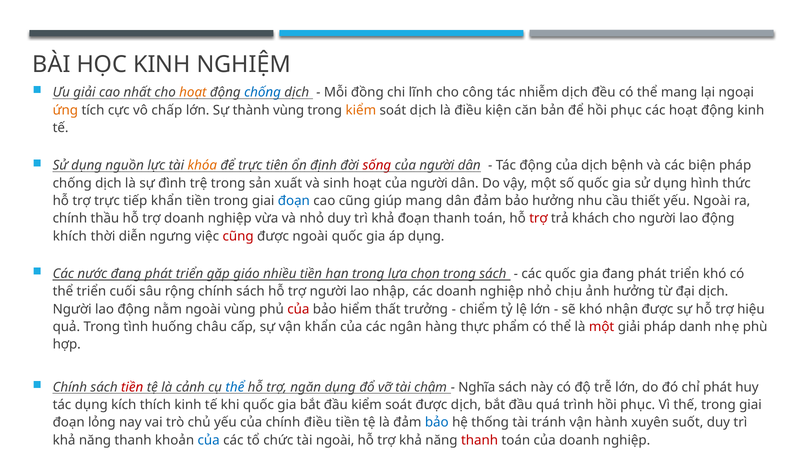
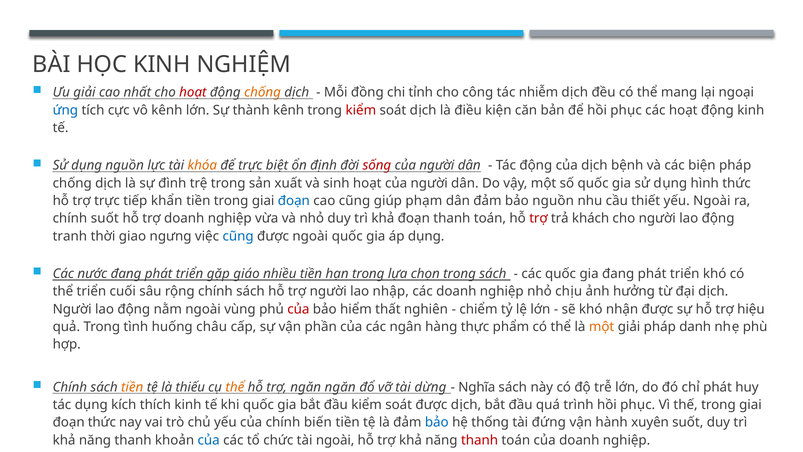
hoạt colour: orange -> red (193, 92)
chống colour: blue -> orange (263, 92)
lĩnh: lĩnh -> tỉnh (421, 92)
ứng colour: orange -> blue (65, 110)
vô chấp: chấp -> kênh (167, 110)
thành vùng: vùng -> kênh (289, 110)
kiểm colour: orange -> red (361, 110)
tiên: tiên -> biệt (277, 165)
giúp mang: mang -> phạm (424, 201)
bảo hưởng: hưởng -> nguồn (553, 201)
chính thầu: thầu -> suốt (105, 218)
khích: khích -> tranh (70, 236)
diễn: diễn -> giao (133, 236)
cũng colour: red -> blue (238, 236)
trưởng: trưởng -> nghiên (426, 309)
vận khẩn: khẩn -> phần (321, 327)
một colour: red -> orange (602, 327)
tiền colour: red -> orange (132, 387)
cảnh: cảnh -> thiếu (190, 387)
thể colour: blue -> orange (235, 387)
ngăn dụng: dụng -> ngăn (340, 387)
chậm: chậm -> dừng (430, 387)
đoạn lỏng: lỏng -> thức (102, 422)
chính điều: điều -> biến (318, 422)
tránh: tránh -> đứng (549, 422)
